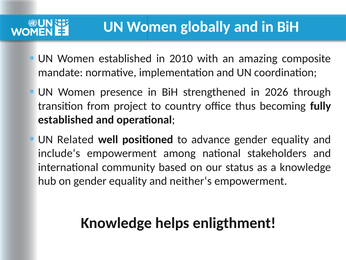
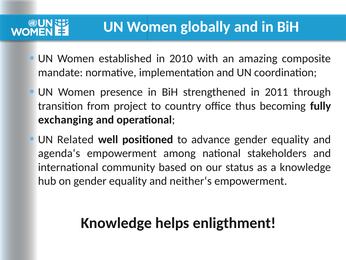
2026: 2026 -> 2011 (277, 92)
established: established -> exchanging (66, 120)
include‘s: include‘s -> agenda‘s (59, 153)
